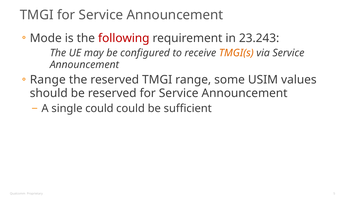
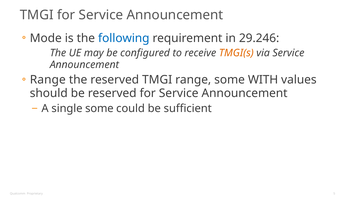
following colour: red -> blue (124, 38)
23.243: 23.243 -> 29.246 (259, 38)
USIM: USIM -> WITH (263, 80)
single could: could -> some (99, 109)
